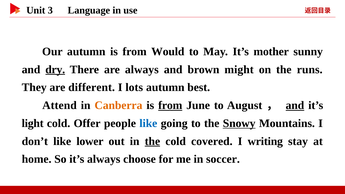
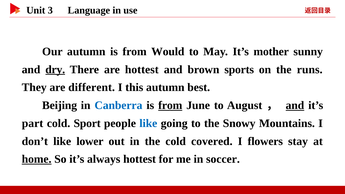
are always: always -> hottest (142, 70)
might: might -> sports (239, 70)
lots: lots -> this (134, 87)
Attend: Attend -> Beijing (60, 105)
Canberra colour: orange -> blue (118, 105)
light: light -> part (33, 123)
Offer: Offer -> Sport (87, 123)
Snowy underline: present -> none (239, 123)
the underline: present -> none (152, 141)
writing: writing -> flowers (265, 141)
home underline: none -> present (37, 159)
always choose: choose -> hottest (140, 159)
